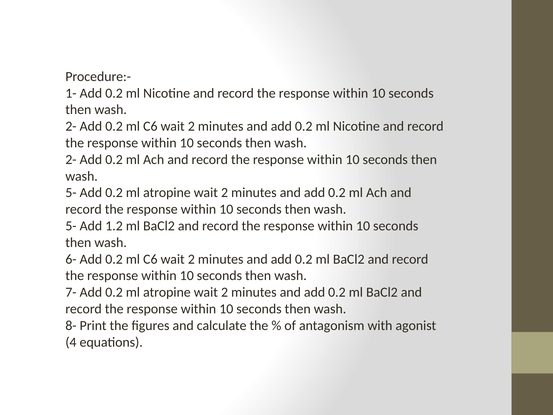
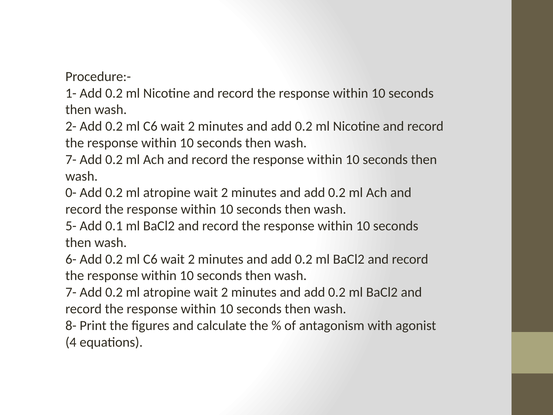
2-: 2- -> 7- (71, 159)
5-: 5- -> 0- (71, 193)
1.2: 1.2 -> 0.1 (114, 226)
